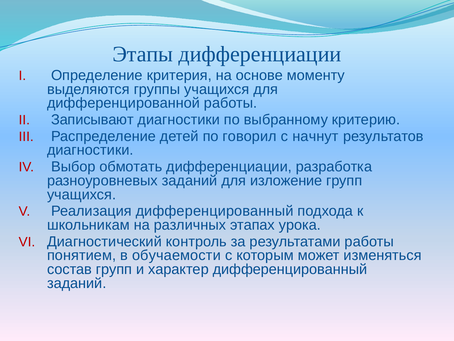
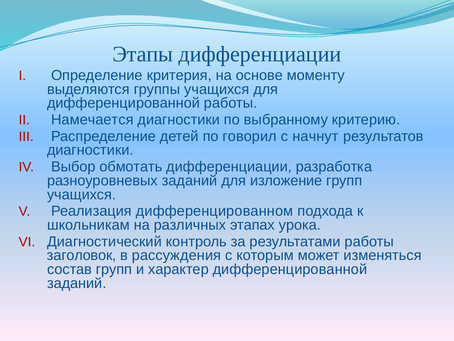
Записывают: Записывают -> Намечается (92, 120)
Реализация дифференцированный: дифференцированный -> дифференцированном (215, 211)
понятием: понятием -> заголовок (82, 255)
обучаемости: обучаемости -> рассуждения (176, 255)
характер дифференцированный: дифференцированный -> дифференцированной (290, 269)
